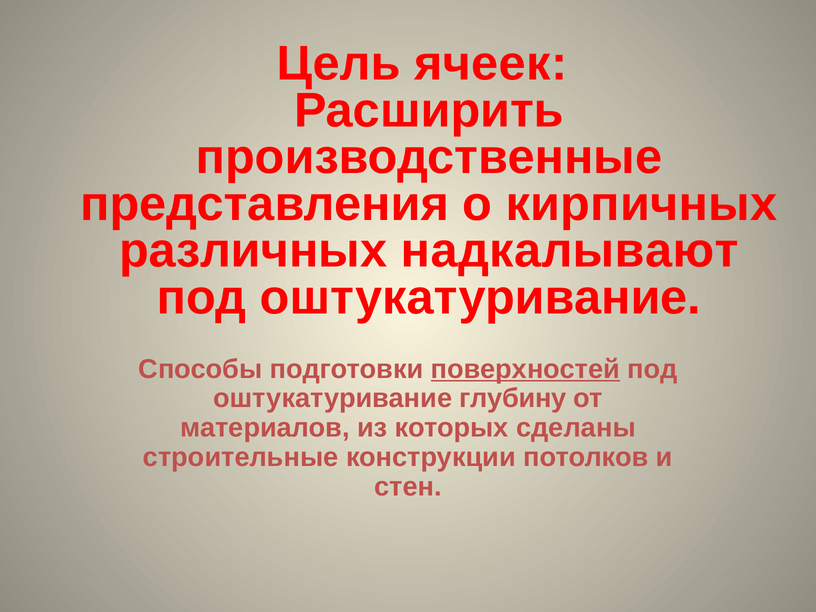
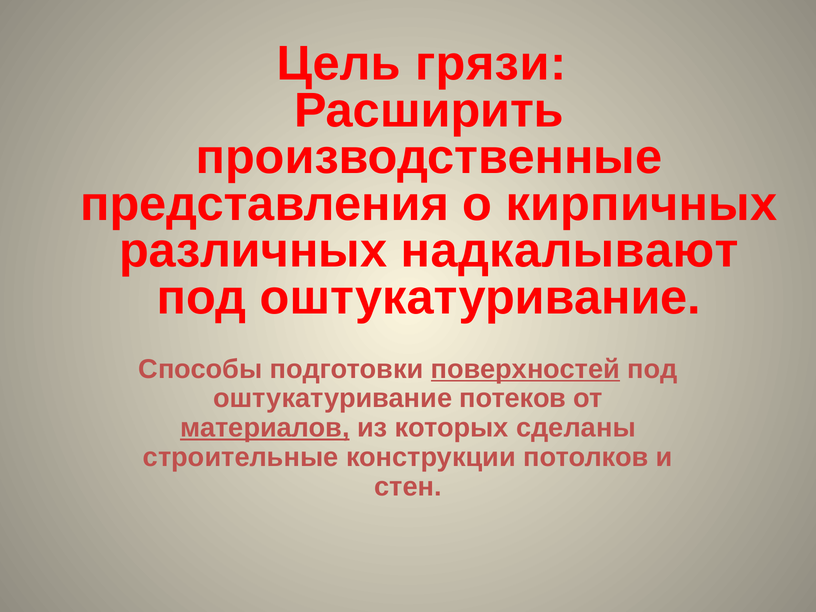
ячеек: ячеек -> грязи (491, 64)
глубину: глубину -> потеков (513, 398)
материалов underline: none -> present (265, 428)
